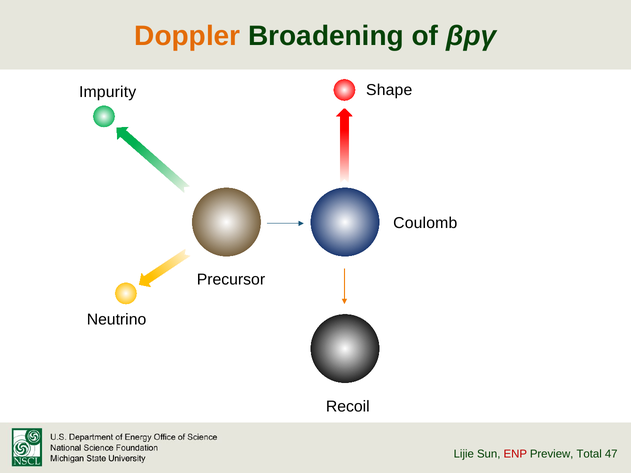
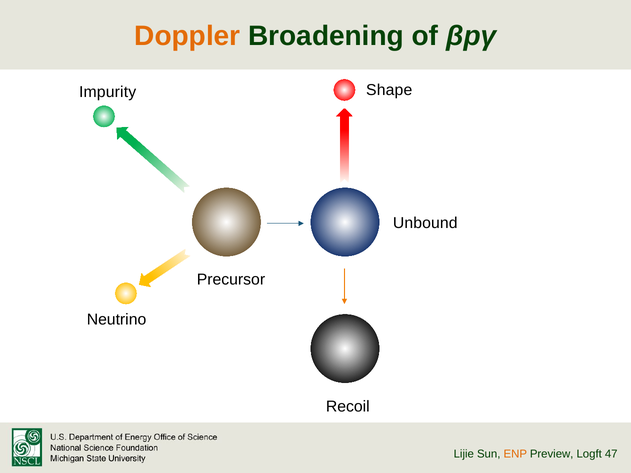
Coulomb: Coulomb -> Unbound (425, 223)
ENP colour: red -> orange (515, 454)
Total: Total -> Logft (589, 454)
